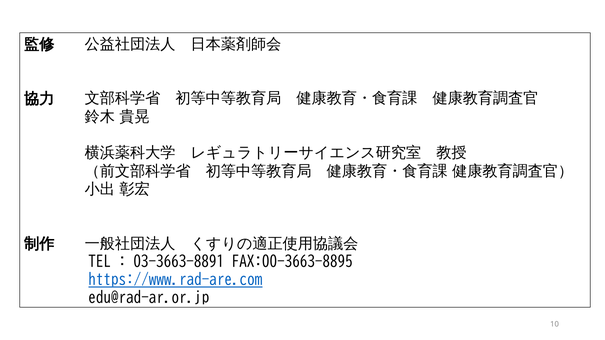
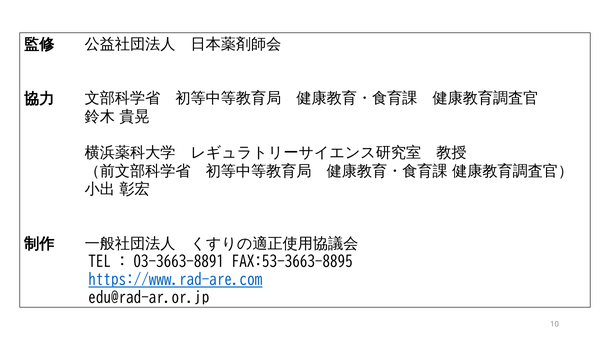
FAX:00-3663-8895: FAX:00-3663-8895 -> FAX:53-3663-8895 (292, 262)
